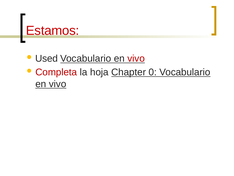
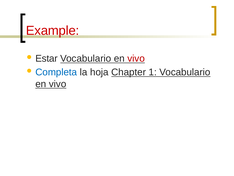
Estamos: Estamos -> Example (53, 31)
Used: Used -> Estar (47, 58)
Completa colour: red -> blue (56, 72)
0: 0 -> 1 (153, 72)
